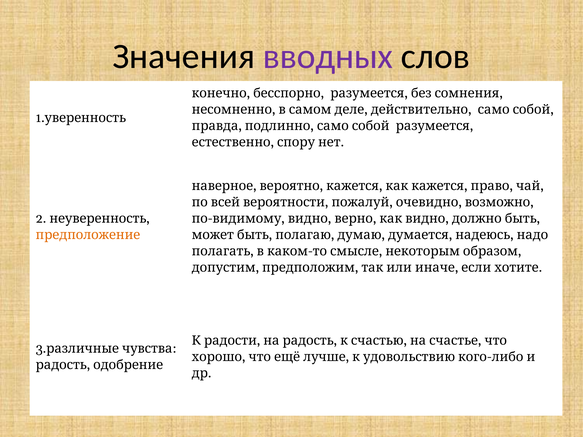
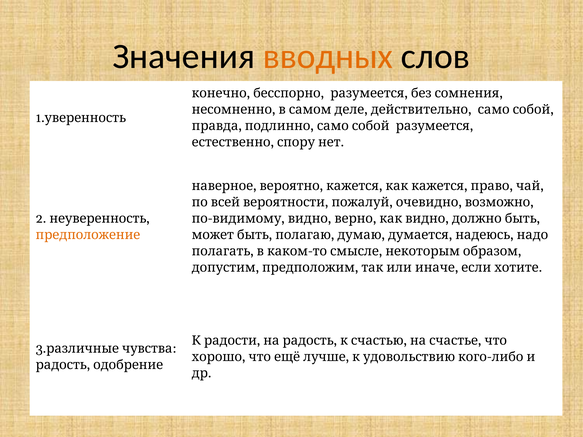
вводных colour: purple -> orange (328, 56)
